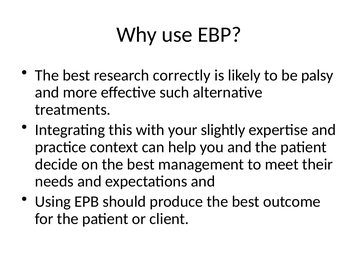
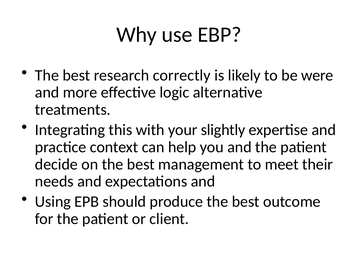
palsy: palsy -> were (317, 75)
such: such -> logic (174, 92)
